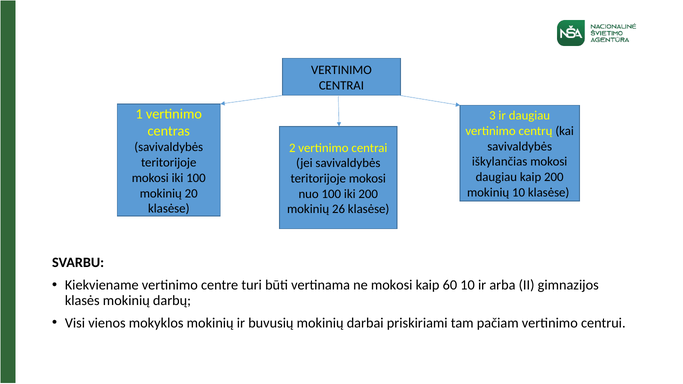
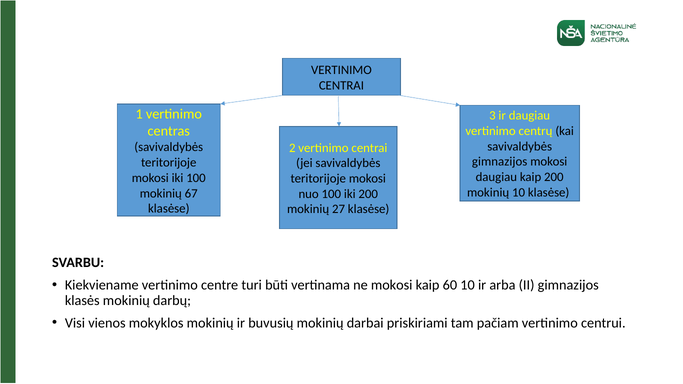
iškylančias: iškylančias -> gimnazijos (500, 162)
20: 20 -> 67 (191, 193)
26: 26 -> 27 (339, 209)
